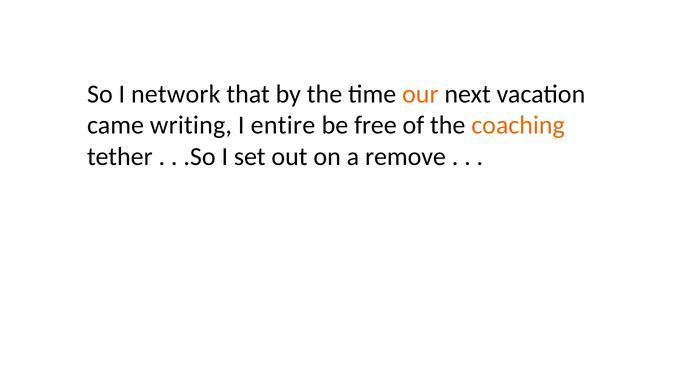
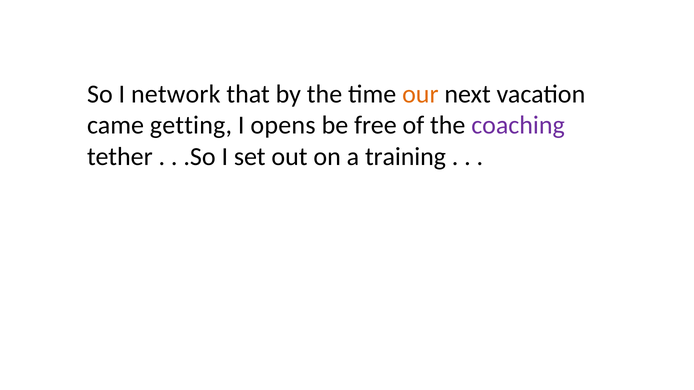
writing: writing -> getting (191, 126)
entire: entire -> opens (283, 126)
coaching colour: orange -> purple (518, 126)
remove: remove -> training (405, 157)
